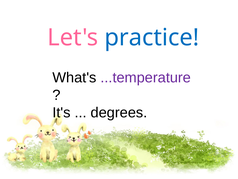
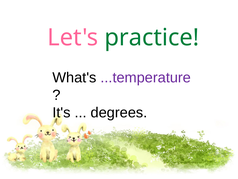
practice colour: blue -> green (152, 37)
